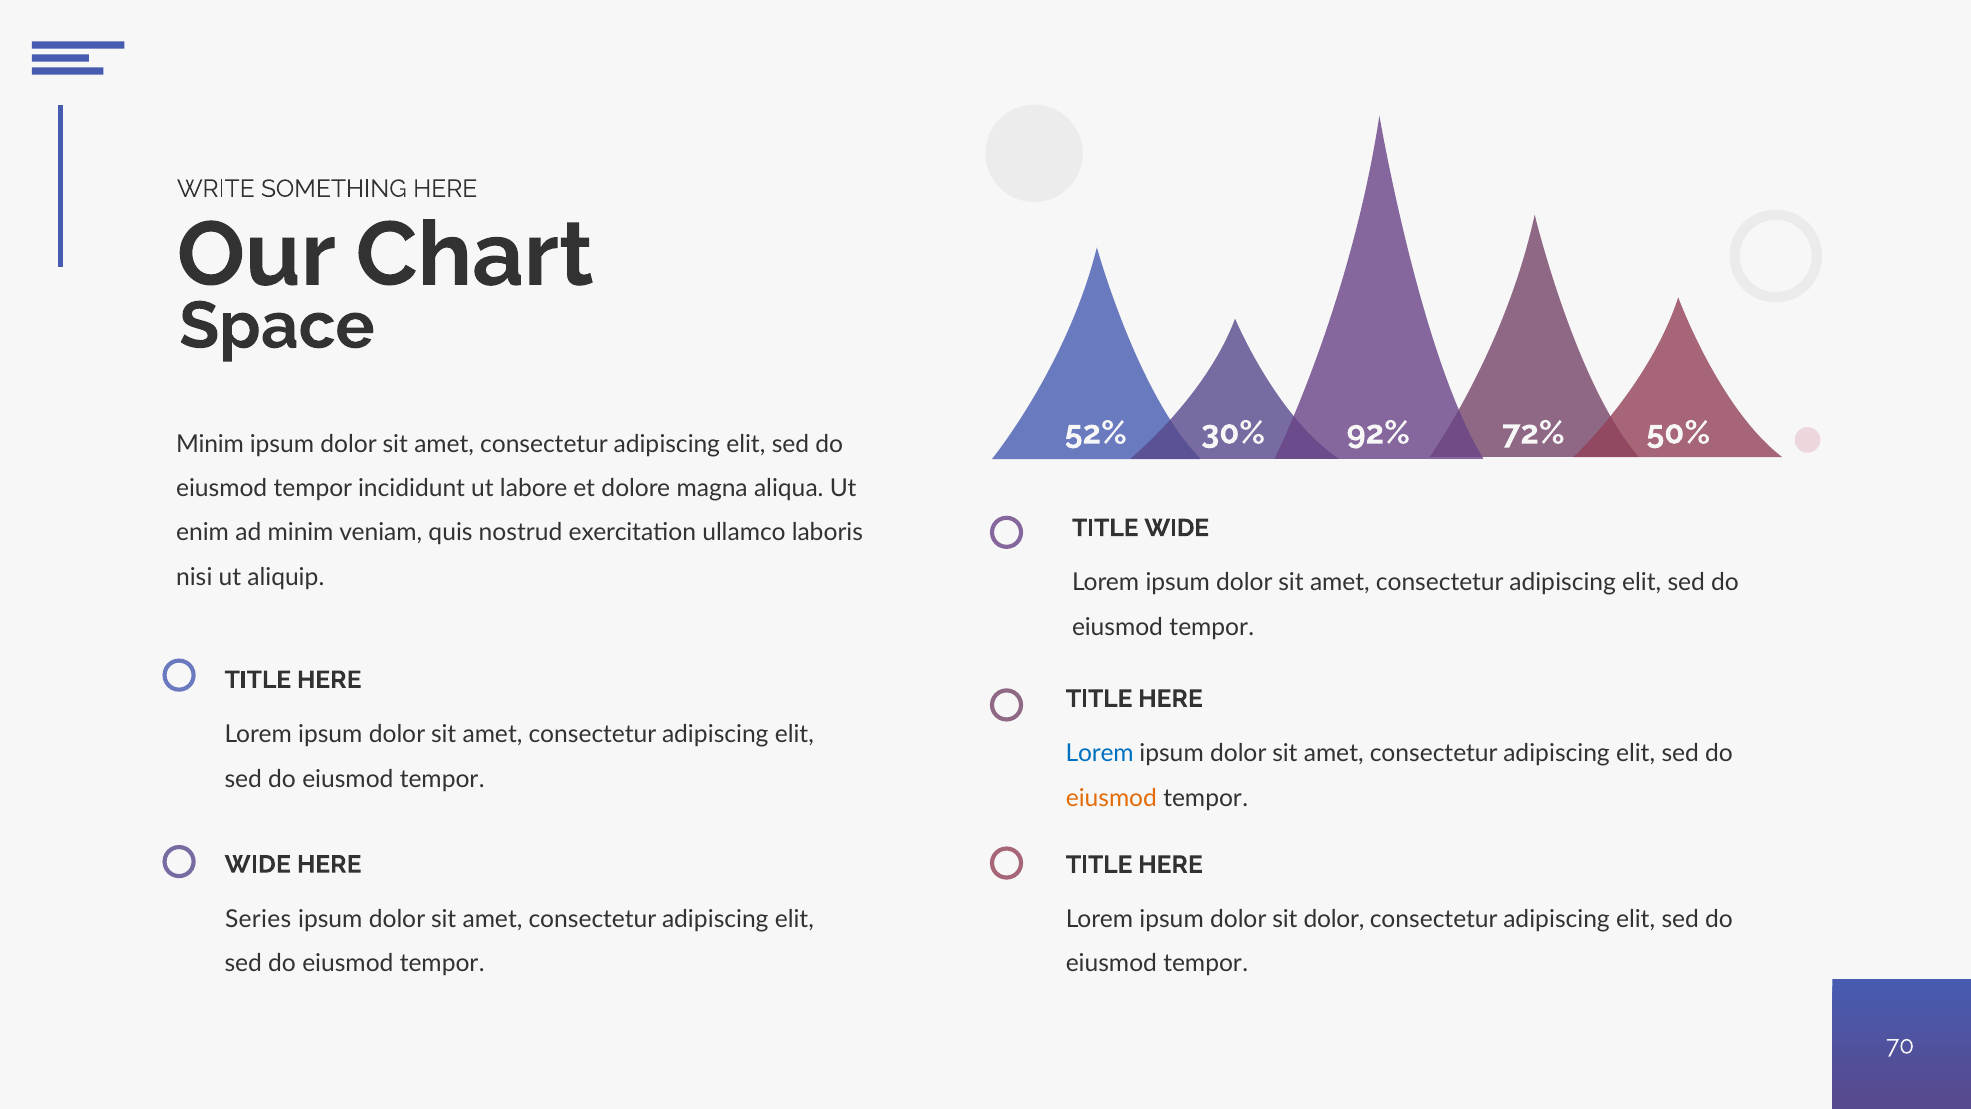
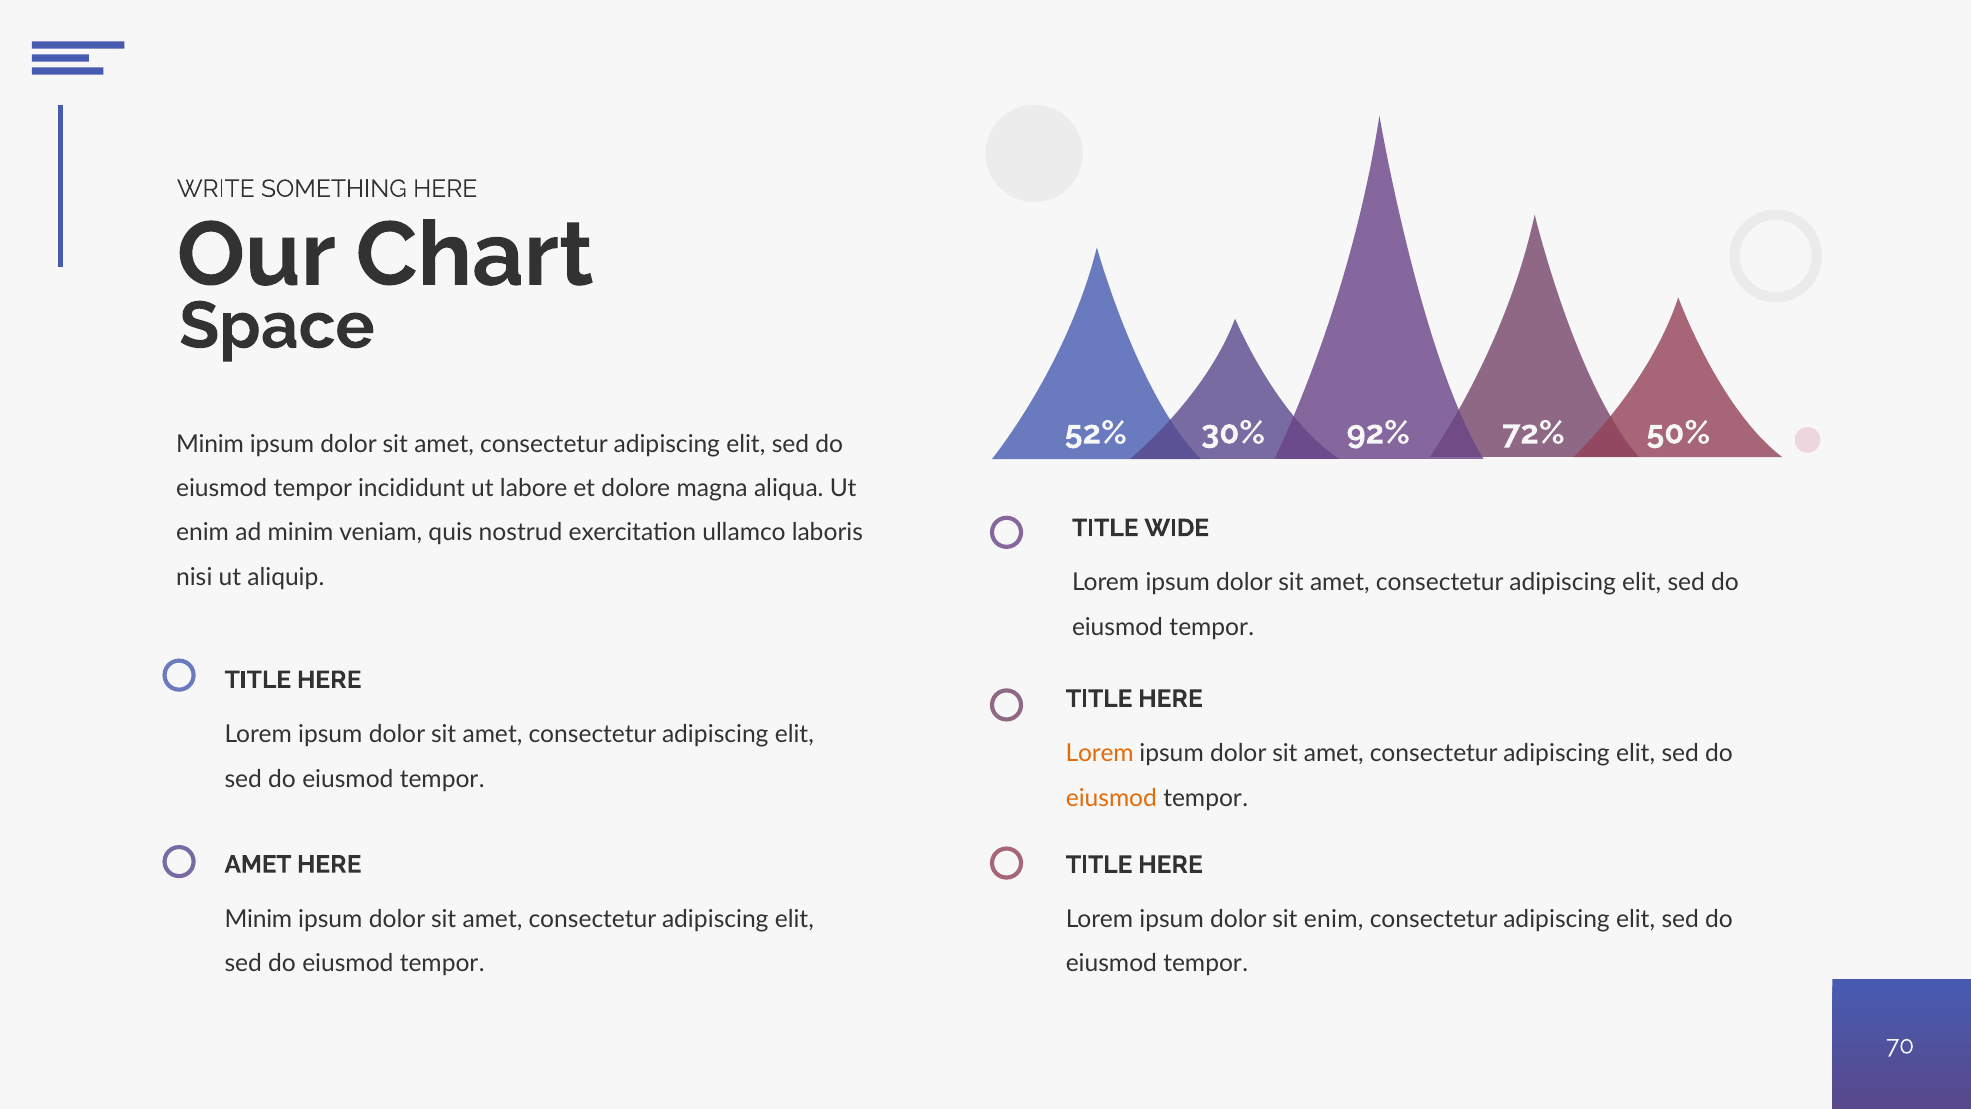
Lorem colour: blue -> orange (1100, 753)
WIDE: WIDE -> AMET (258, 864)
Series: Series -> Minim (258, 919)
sit dolor: dolor -> enim (1334, 919)
